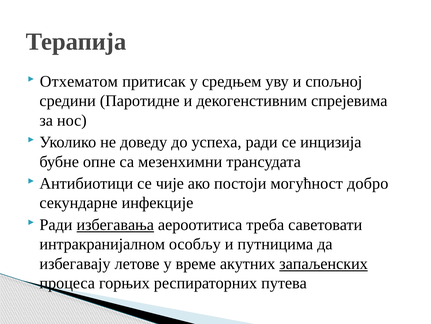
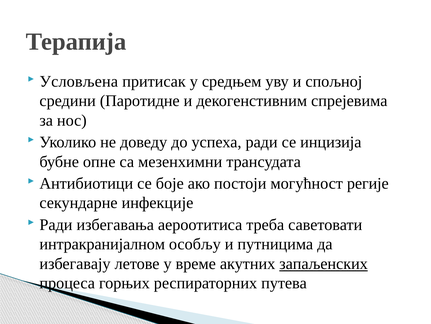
Отхематом: Отхематом -> Условљена (79, 81)
чије: чије -> боје (170, 183)
добро: добро -> регије (368, 183)
избегавања underline: present -> none (115, 224)
